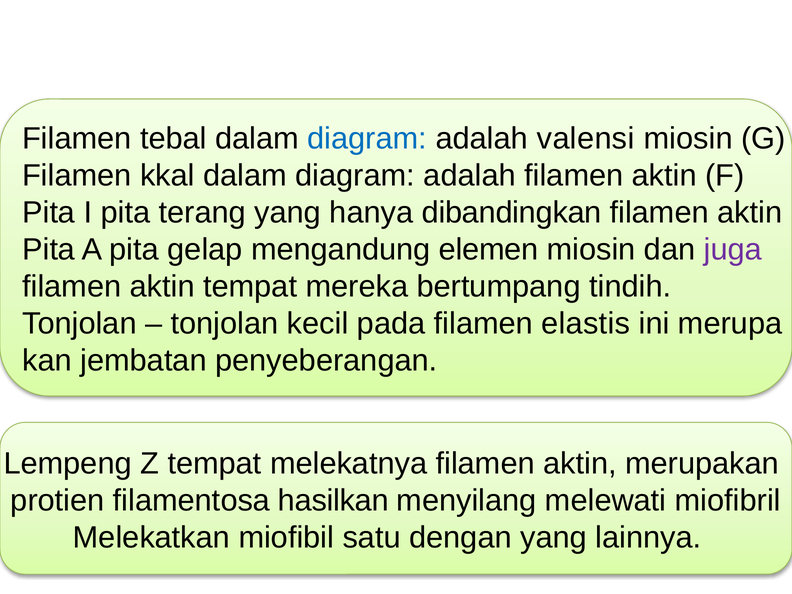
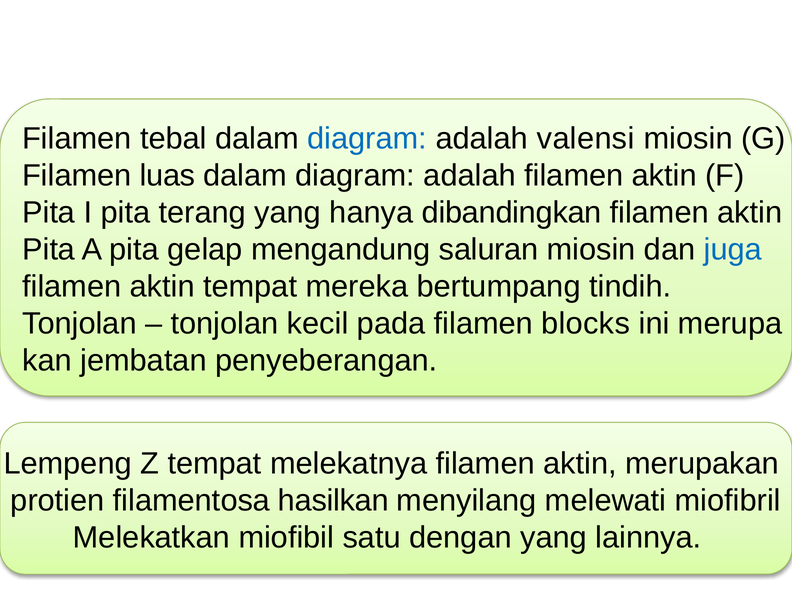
kkal: kkal -> luas (168, 176)
elemen: elemen -> saluran (489, 250)
juga colour: purple -> blue (733, 250)
elastis: elastis -> blocks (586, 324)
